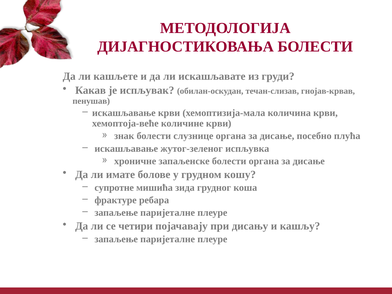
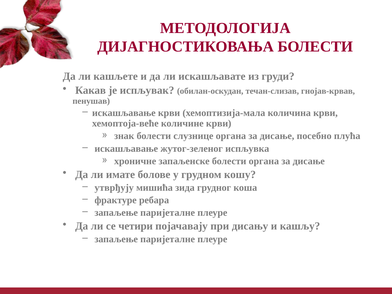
супротне: супротне -> утврђују (114, 188)
